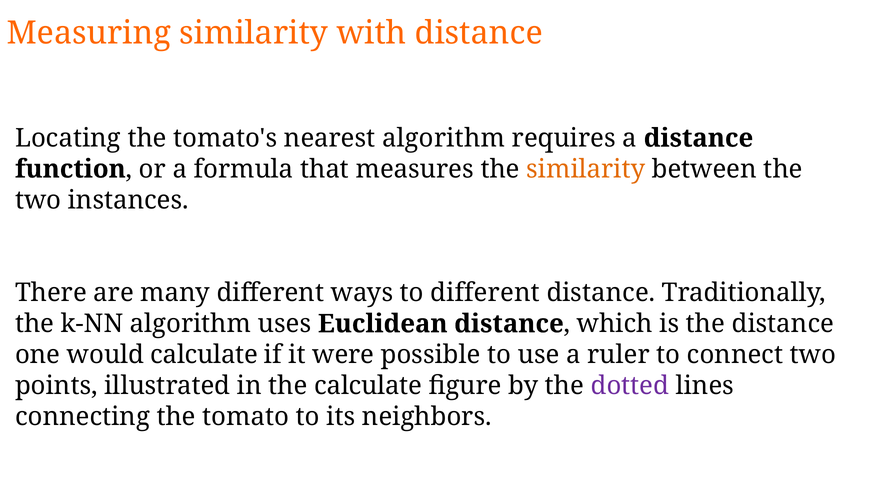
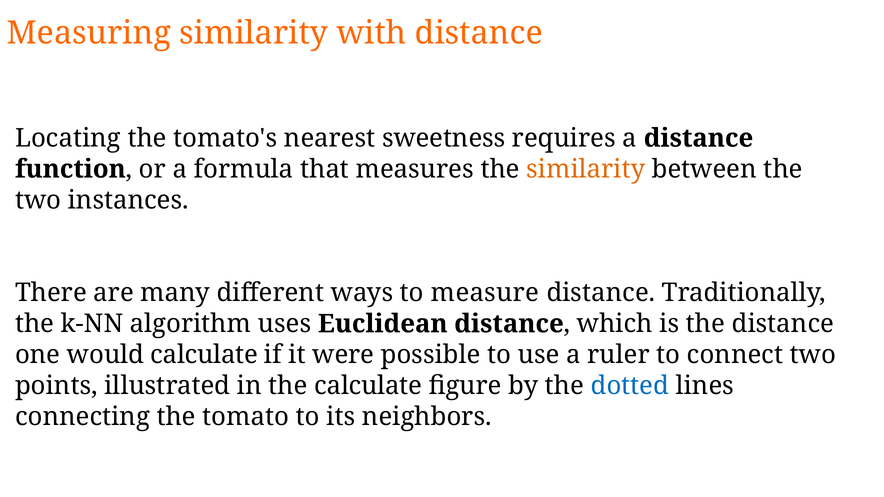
nearest algorithm: algorithm -> sweetness (444, 138)
to different: different -> measure (485, 293)
dotted colour: purple -> blue (630, 386)
